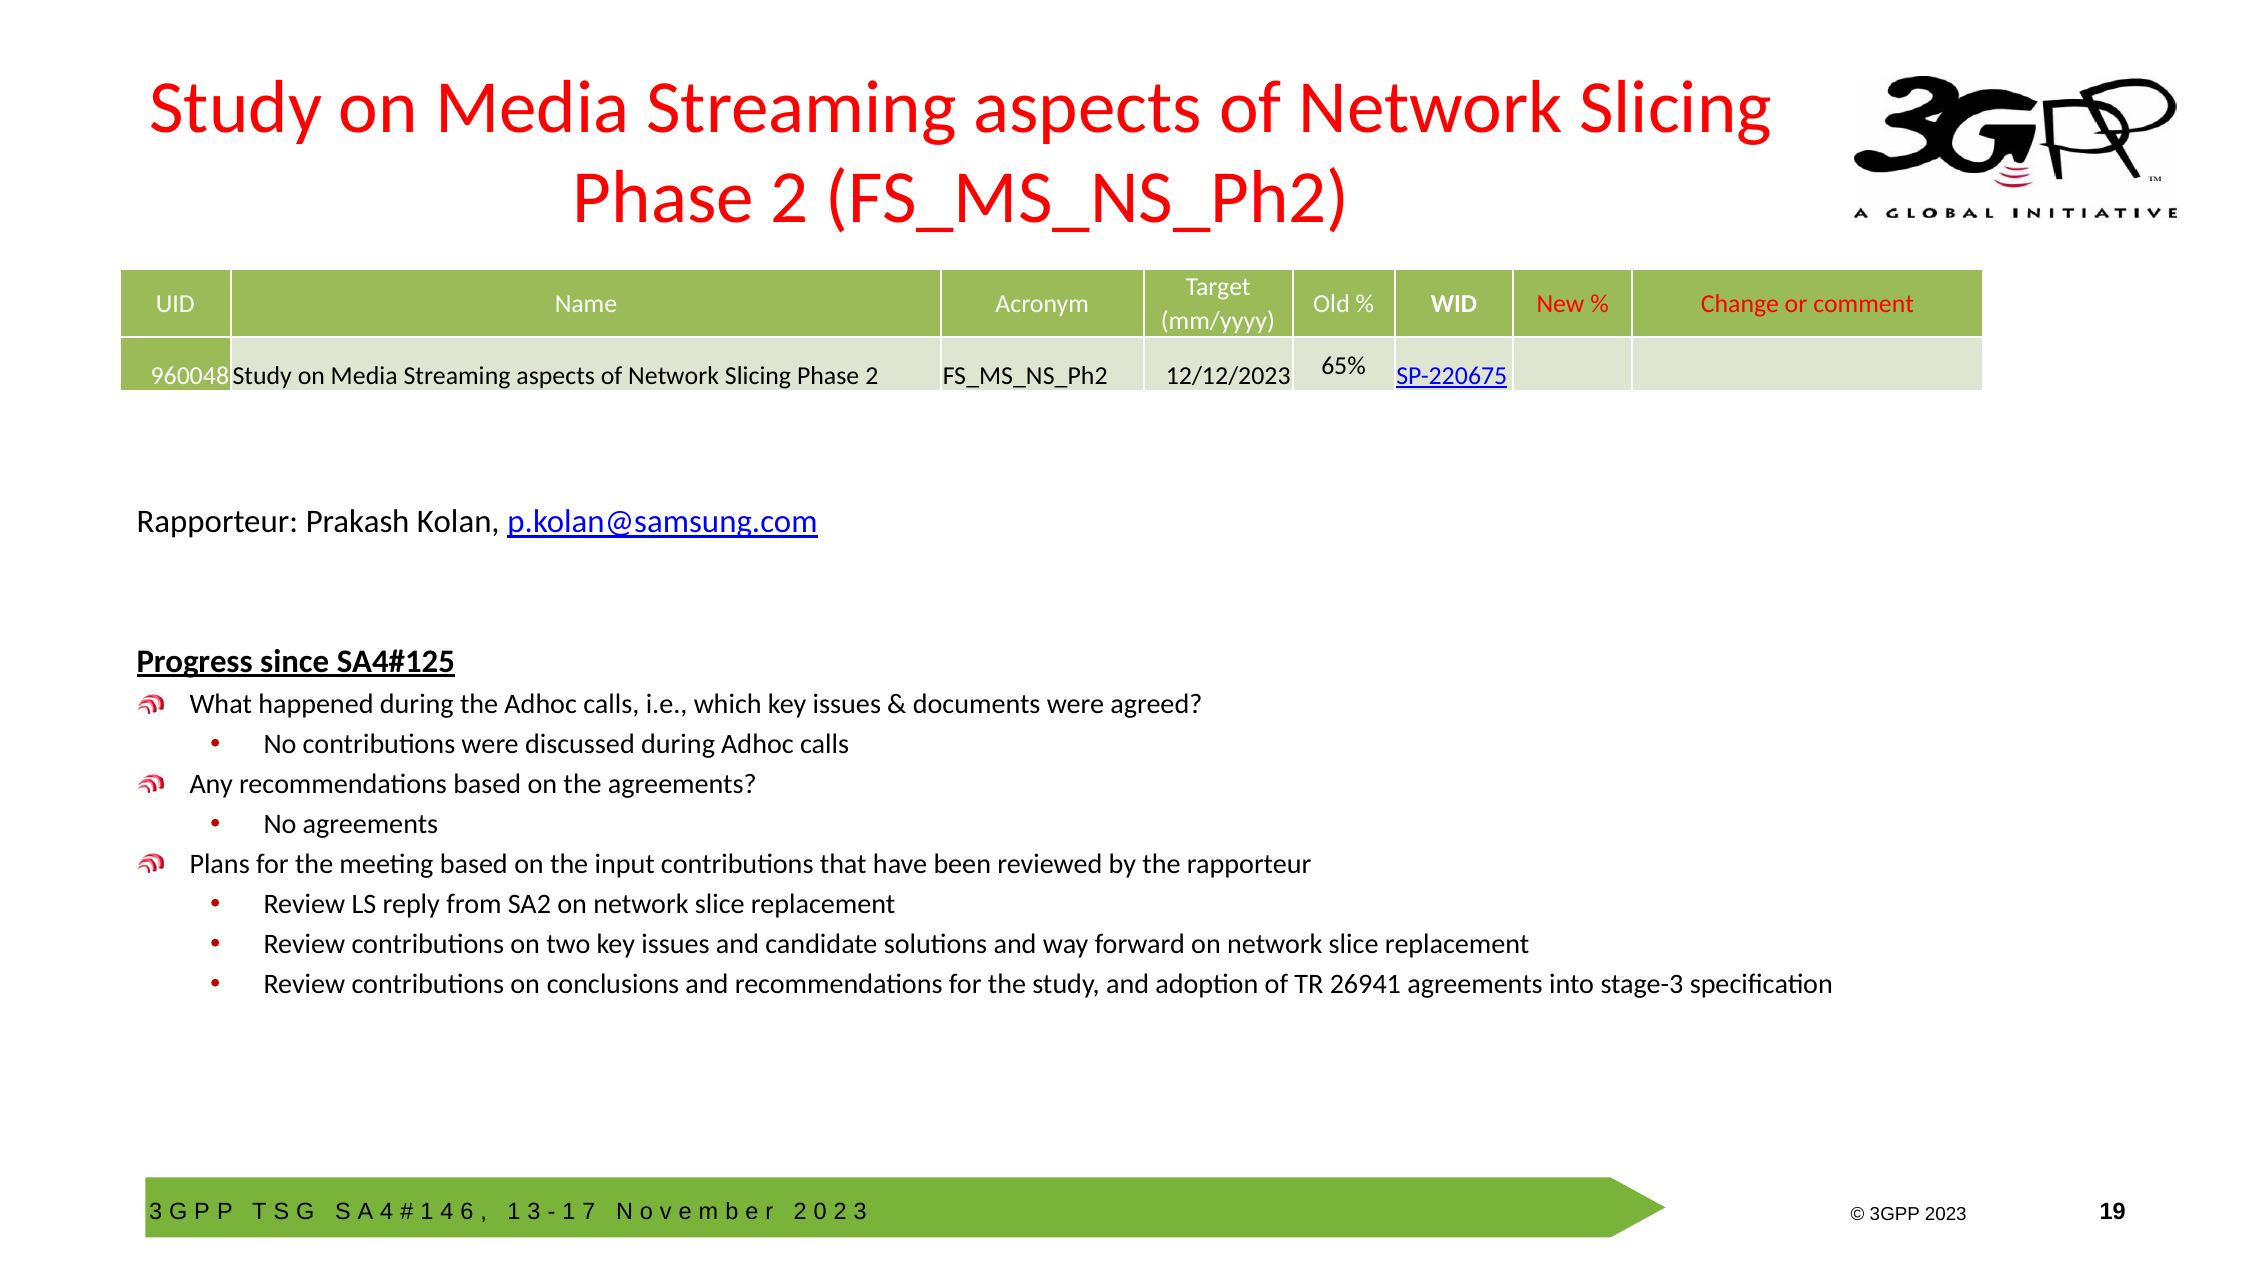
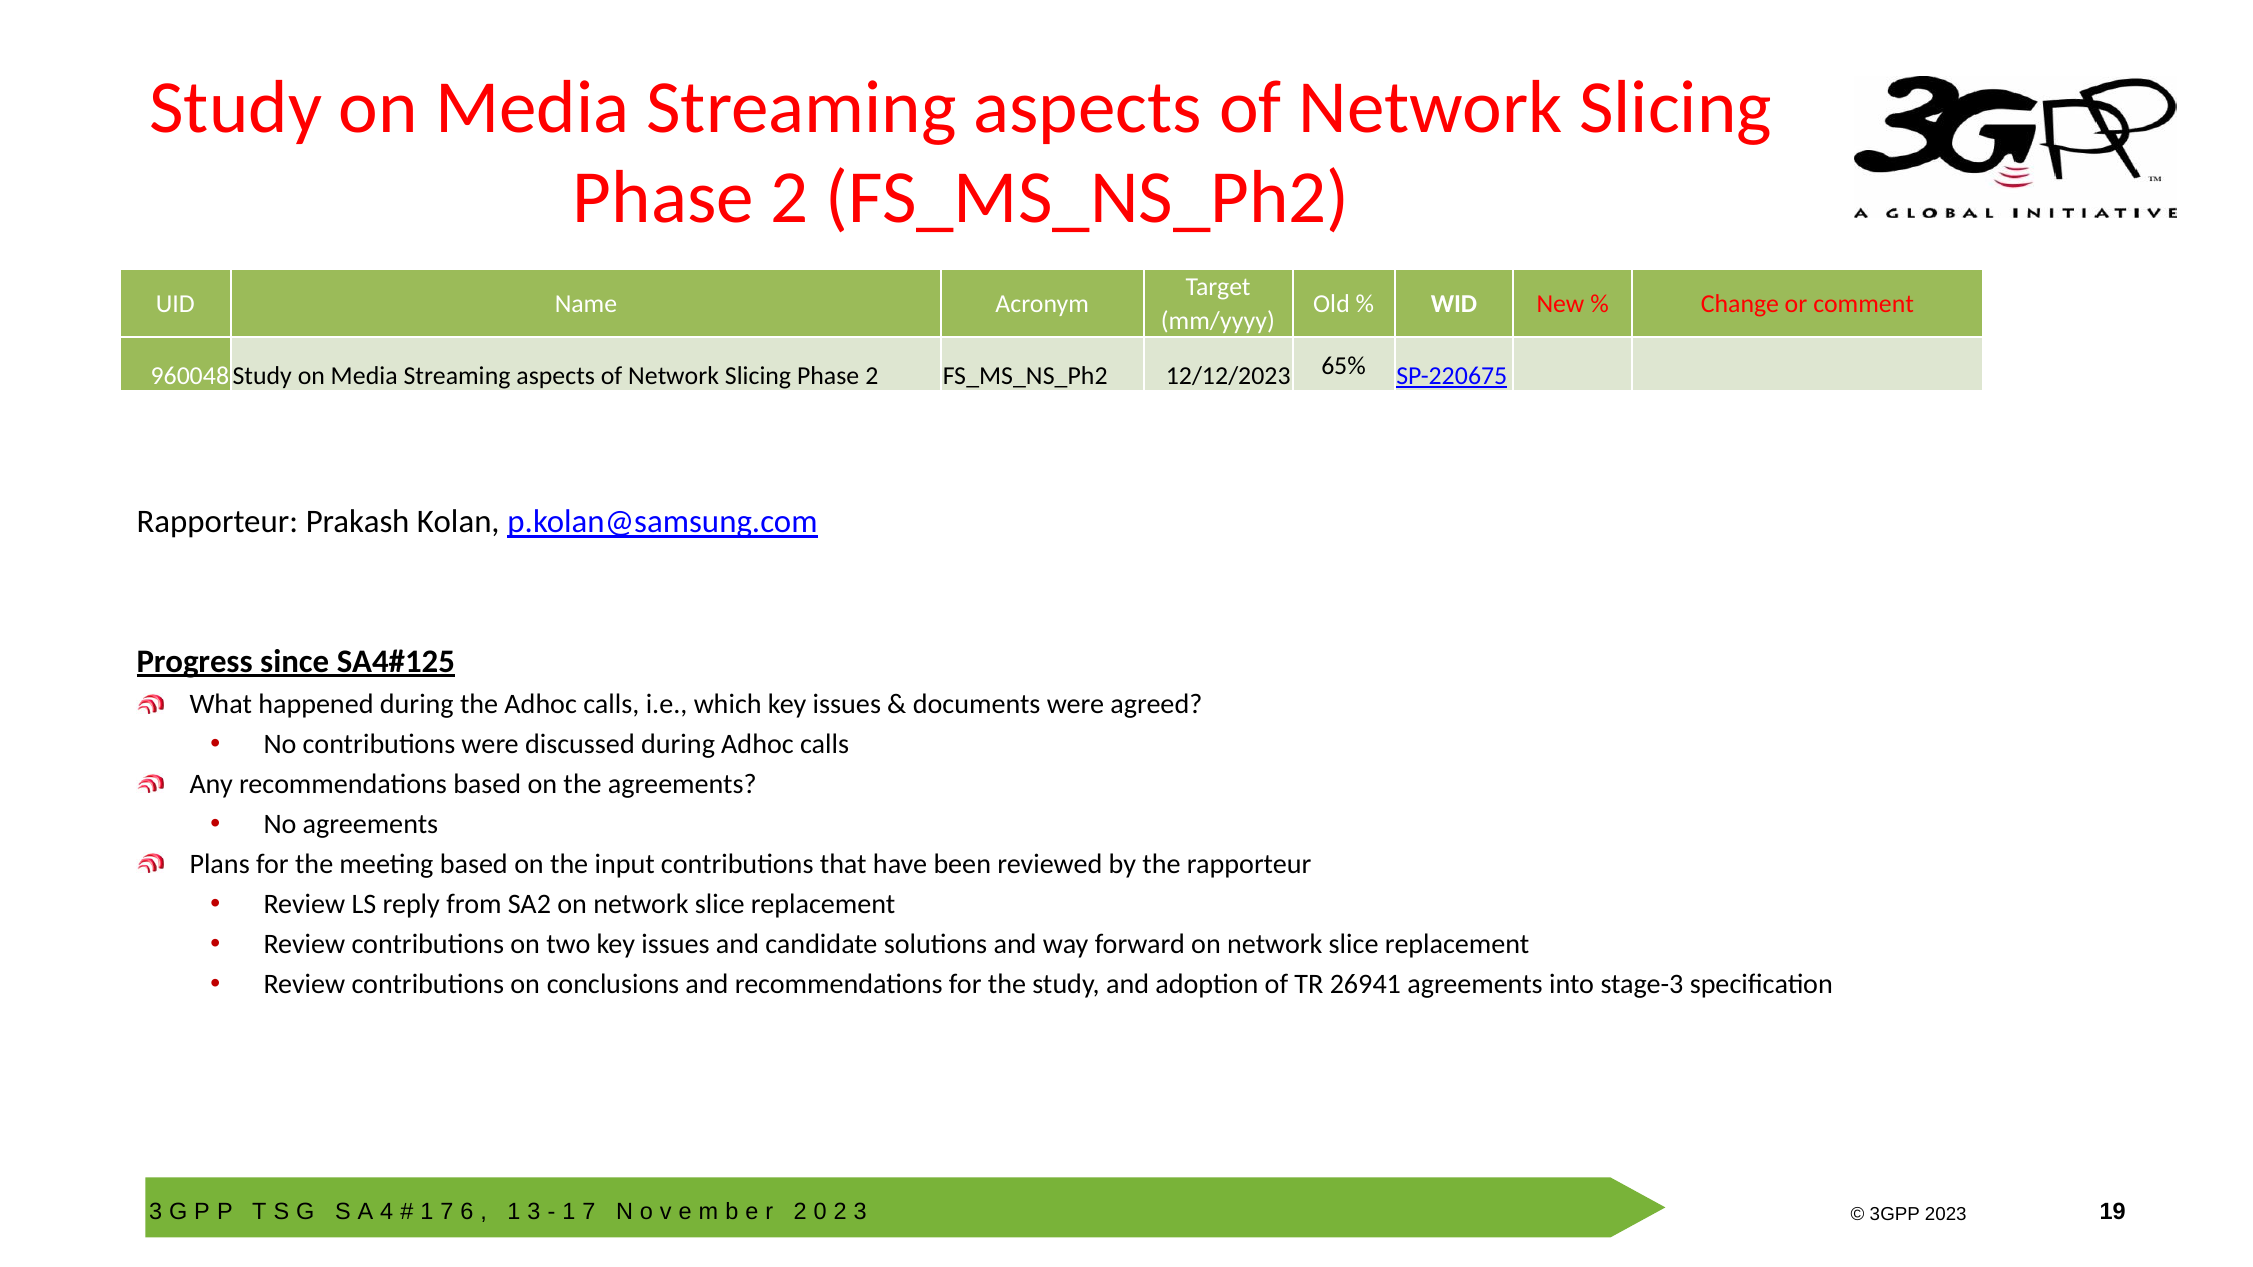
4: 4 -> 7 (447, 1212)
